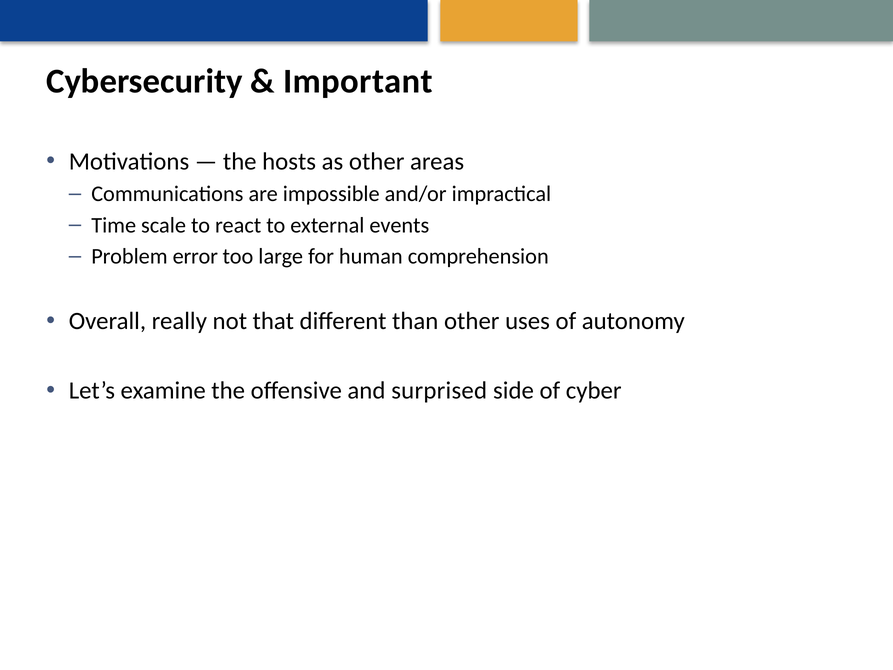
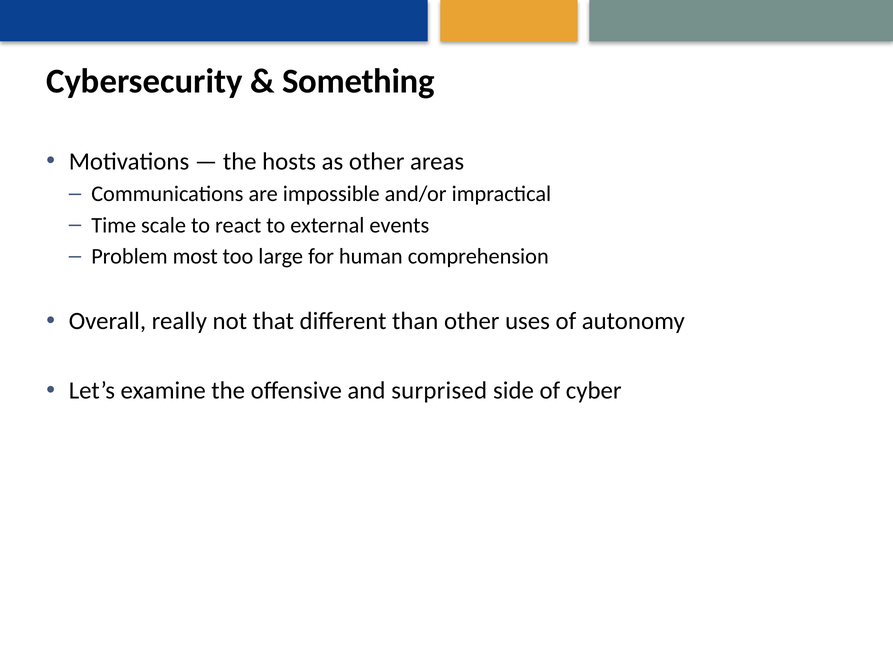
Important: Important -> Something (358, 81)
error: error -> most (195, 256)
